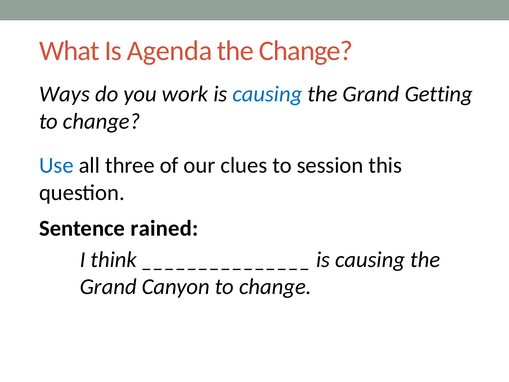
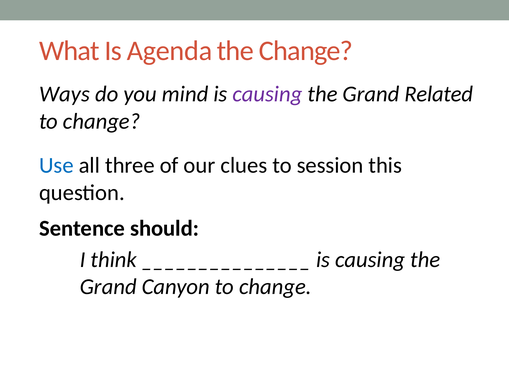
work: work -> mind (185, 94)
causing colour: blue -> purple (267, 94)
Getting: Getting -> Related (439, 94)
rained: rained -> should (165, 228)
